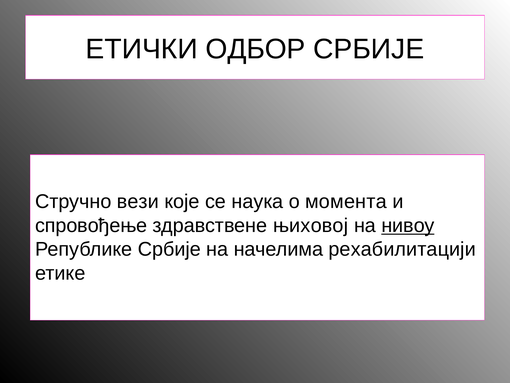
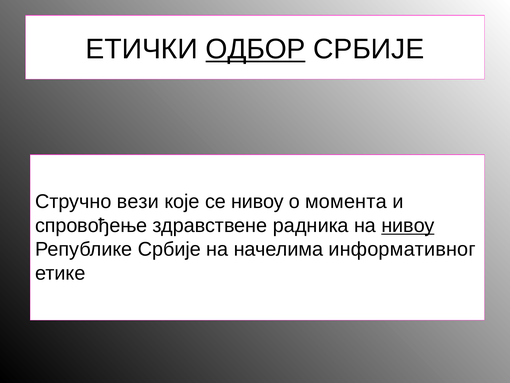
ОДБОР underline: none -> present (256, 49)
се наука: наука -> нивоу (257, 201)
њиховој: њиховој -> радника (311, 225)
рехабилитацији: рехабилитацији -> информативног (402, 249)
